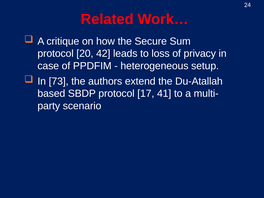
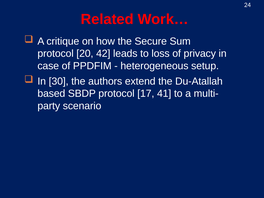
73: 73 -> 30 (59, 81)
